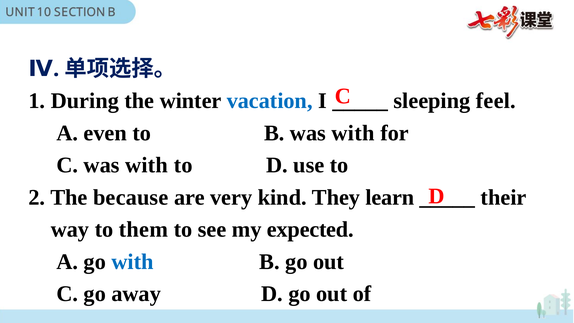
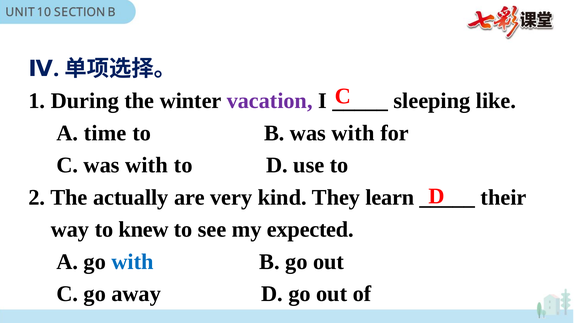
vacation colour: blue -> purple (270, 101)
feel: feel -> like (496, 101)
even: even -> time (105, 133)
because: because -> actually (131, 197)
them: them -> knew (144, 229)
